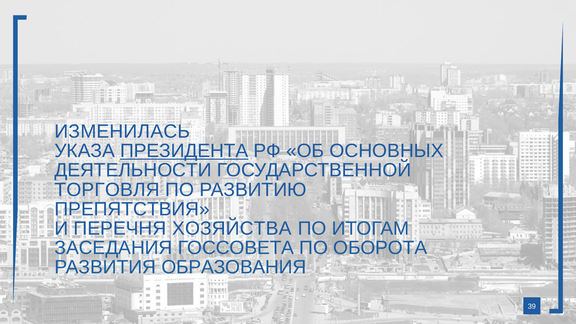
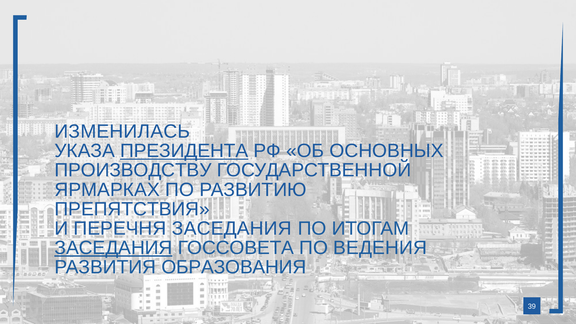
ДЕЯТЕЛЬНОСТИ: ДЕЯТЕЛЬНОСТИ -> ПРОИЗВОДСТВУ (133, 170)
ТОРГОВЛЯ: ТОРГОВЛЯ -> ЯРМАРКАХ (107, 190)
ПЕРЕЧНЯ ХОЗЯЙСТВА: ХОЗЯЙСТВА -> ЗАСЕДАНИЯ (232, 228)
ЗАСЕДАНИЯ underline: none -> present (114, 248)
ОБОРОТА: ОБОРОТА -> ВЕДЕНИЯ (380, 248)
